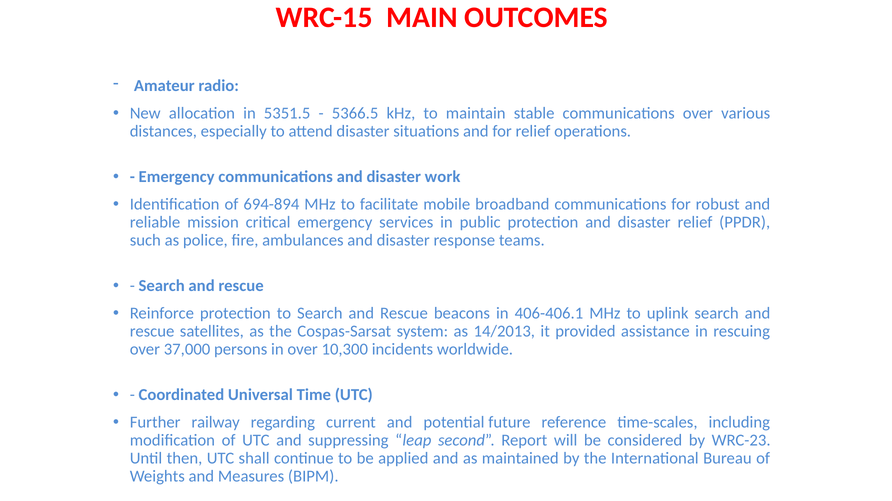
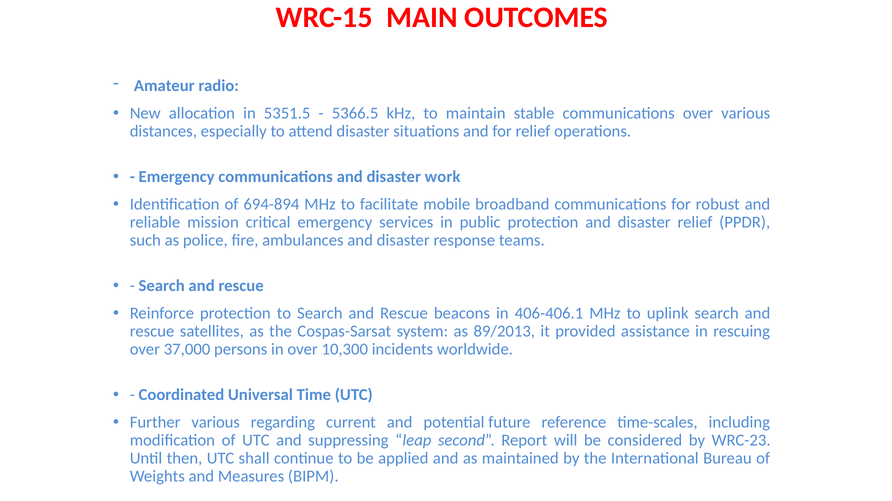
14/2013: 14/2013 -> 89/2013 (504, 332)
Further railway: railway -> various (216, 423)
